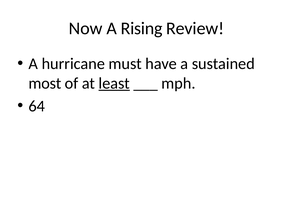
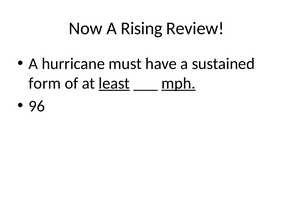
most: most -> form (45, 83)
mph underline: none -> present (178, 83)
64: 64 -> 96 (37, 106)
